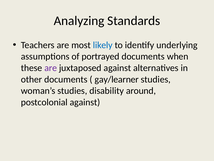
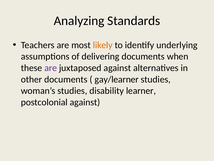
likely colour: blue -> orange (103, 45)
portrayed: portrayed -> delivering (101, 56)
around: around -> learner (141, 91)
